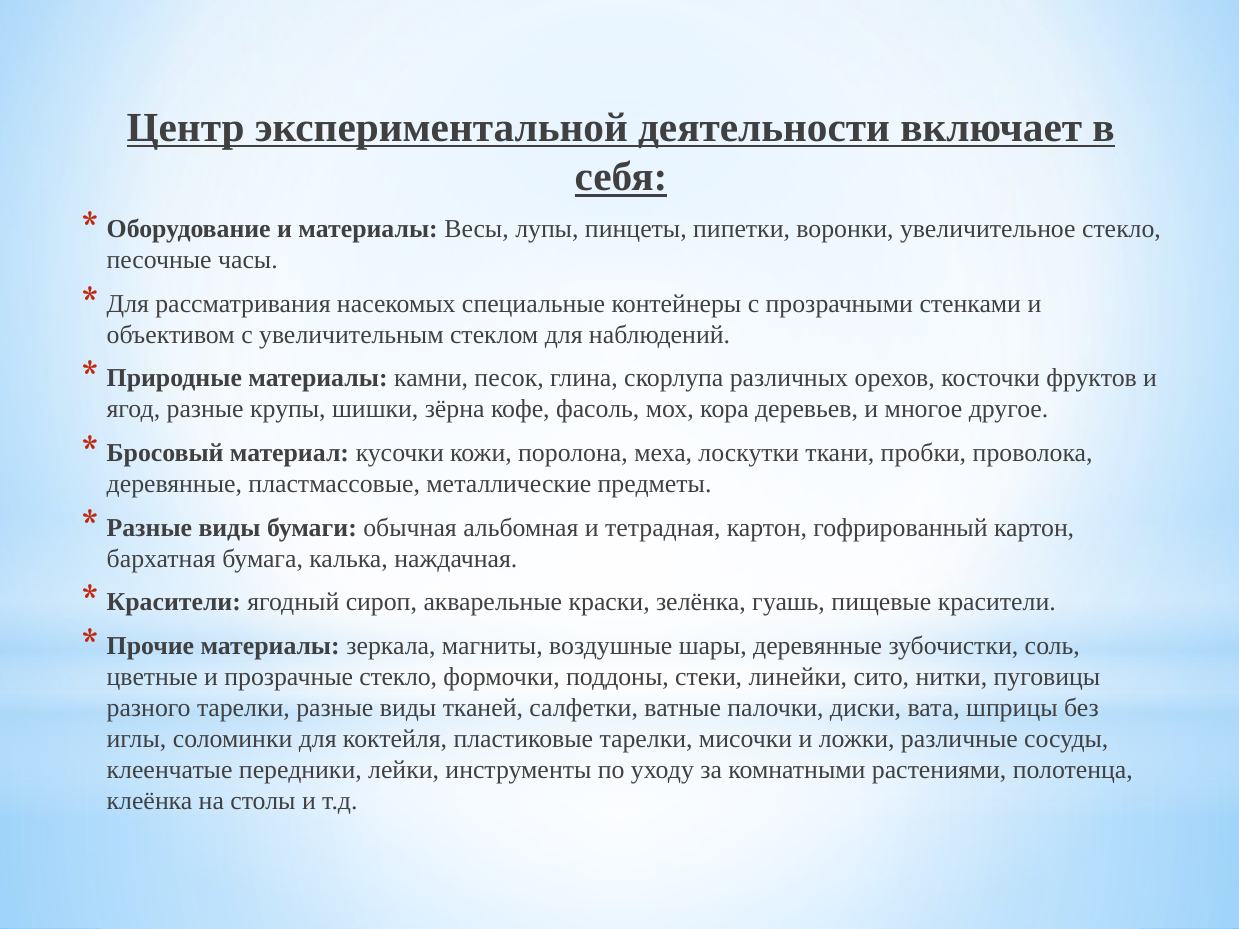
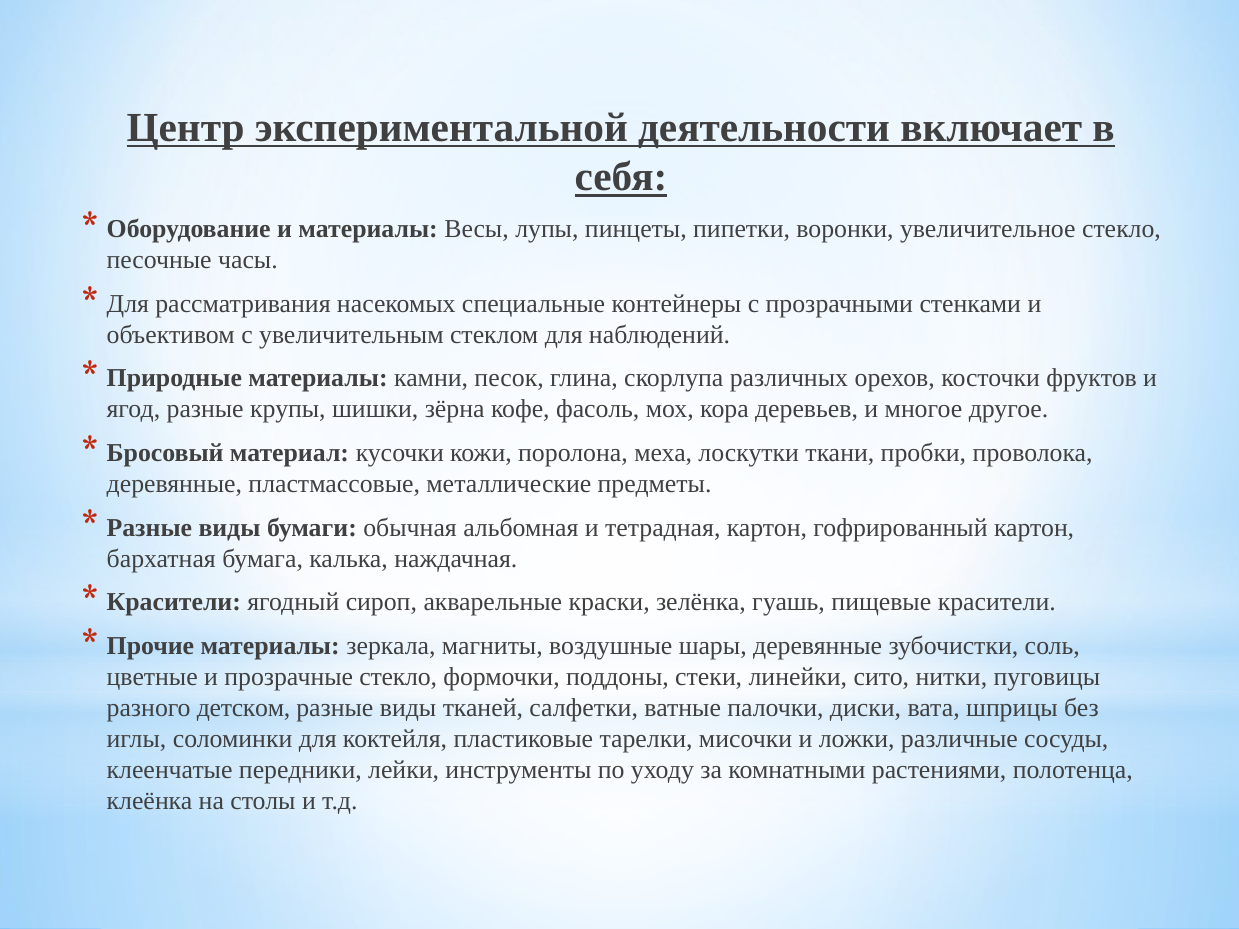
разного тарелки: тарелки -> детском (244, 708)
